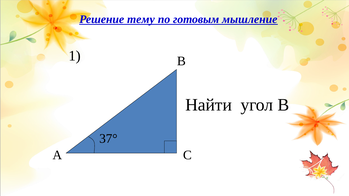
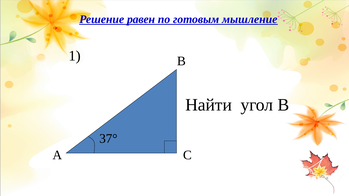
тему: тему -> равен (141, 19)
